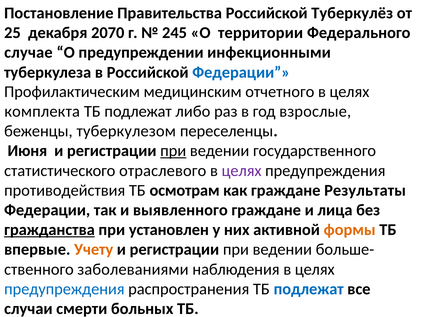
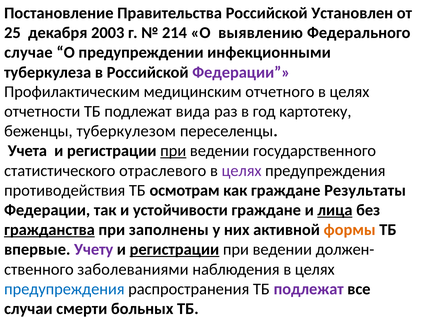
Туберкулёз: Туберкулёз -> Установлен (352, 13)
2070: 2070 -> 2003 (108, 33)
245: 245 -> 214 (175, 33)
территории: территории -> выявлению (261, 33)
Федерации colour: blue -> purple (241, 72)
комплекта: комплекта -> отчетности (42, 111)
либо: либо -> вида (193, 111)
взрослые: взрослые -> картотеку (315, 111)
Июня: Июня -> Учета (27, 151)
выявленного: выявленного -> устойчивости (180, 210)
лица underline: none -> present (335, 210)
установлен: установлен -> заполнены (169, 229)
Учету colour: orange -> purple (94, 249)
регистрации underline: none -> present (174, 249)
больше-: больше- -> должен- (345, 249)
подлежат colour: blue -> purple (309, 289)
